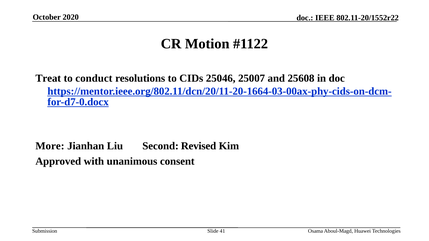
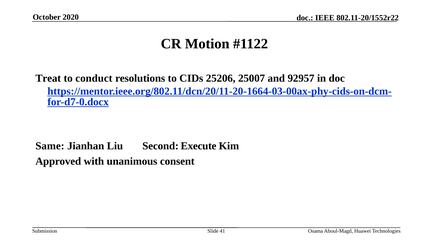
25046: 25046 -> 25206 (221, 79)
25608: 25608 -> 92957 (301, 79)
More: More -> Same (50, 146)
Revised: Revised -> Execute (199, 146)
